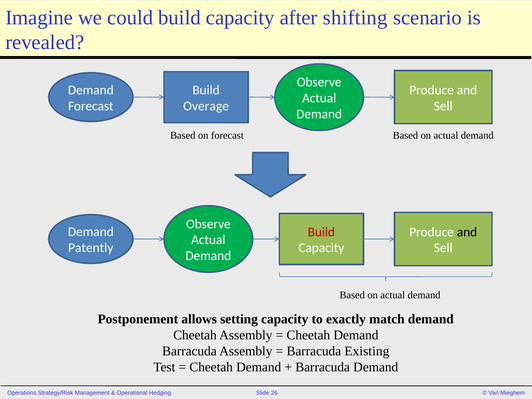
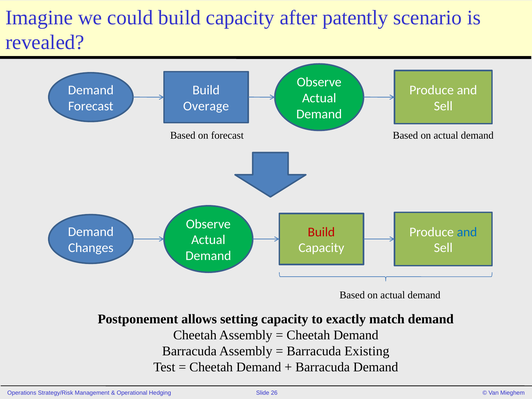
shifting: shifting -> patently (355, 18)
and colour: black -> blue (467, 232)
Patently: Patently -> Changes (91, 248)
